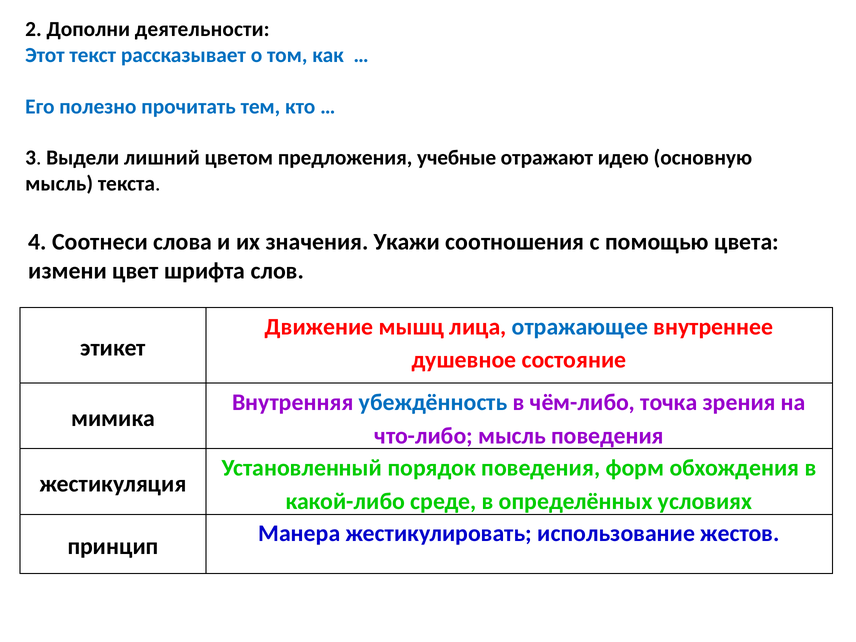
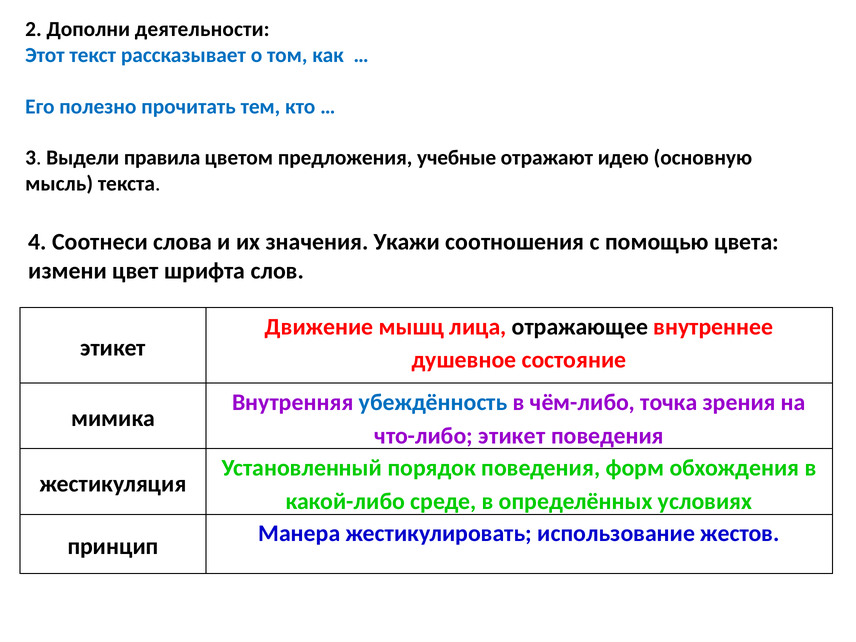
лишний: лишний -> правила (162, 158)
отражающее colour: blue -> black (580, 327)
что-либо мысль: мысль -> этикет (512, 436)
